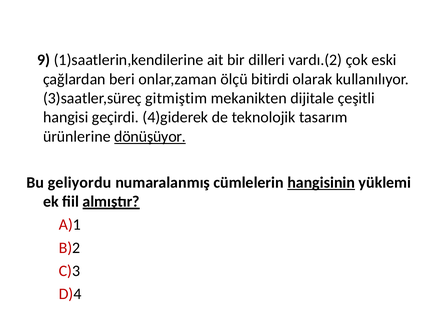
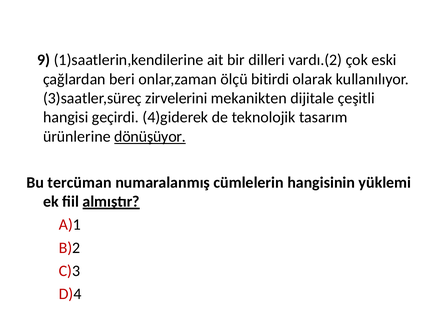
gitmiştim: gitmiştim -> zirvelerini (176, 98)
geliyordu: geliyordu -> tercüman (80, 182)
hangisinin underline: present -> none (321, 182)
